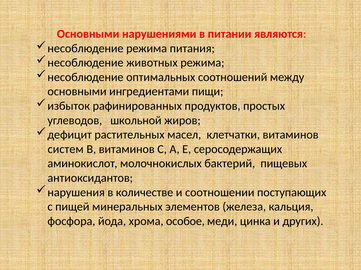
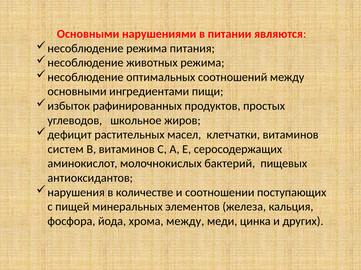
школьной: школьной -> школьное (136, 121)
хрома особое: особое -> между (185, 222)
